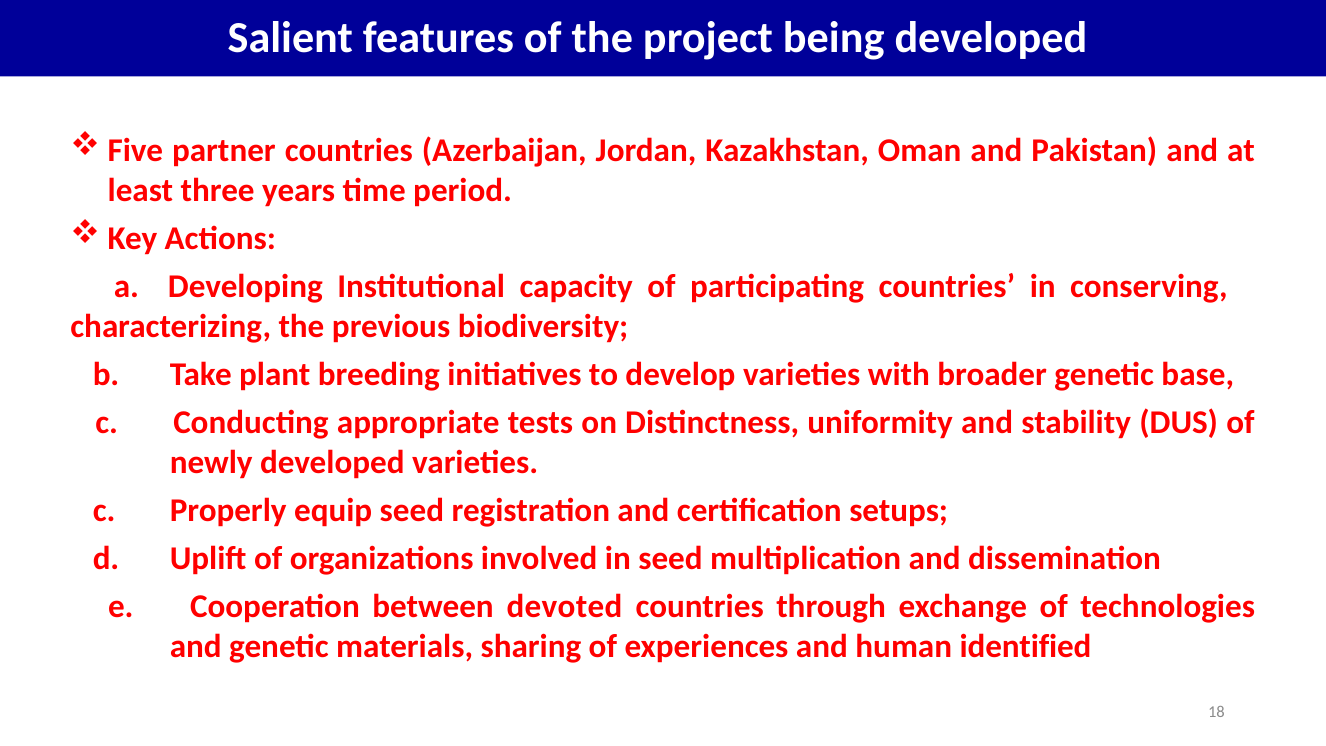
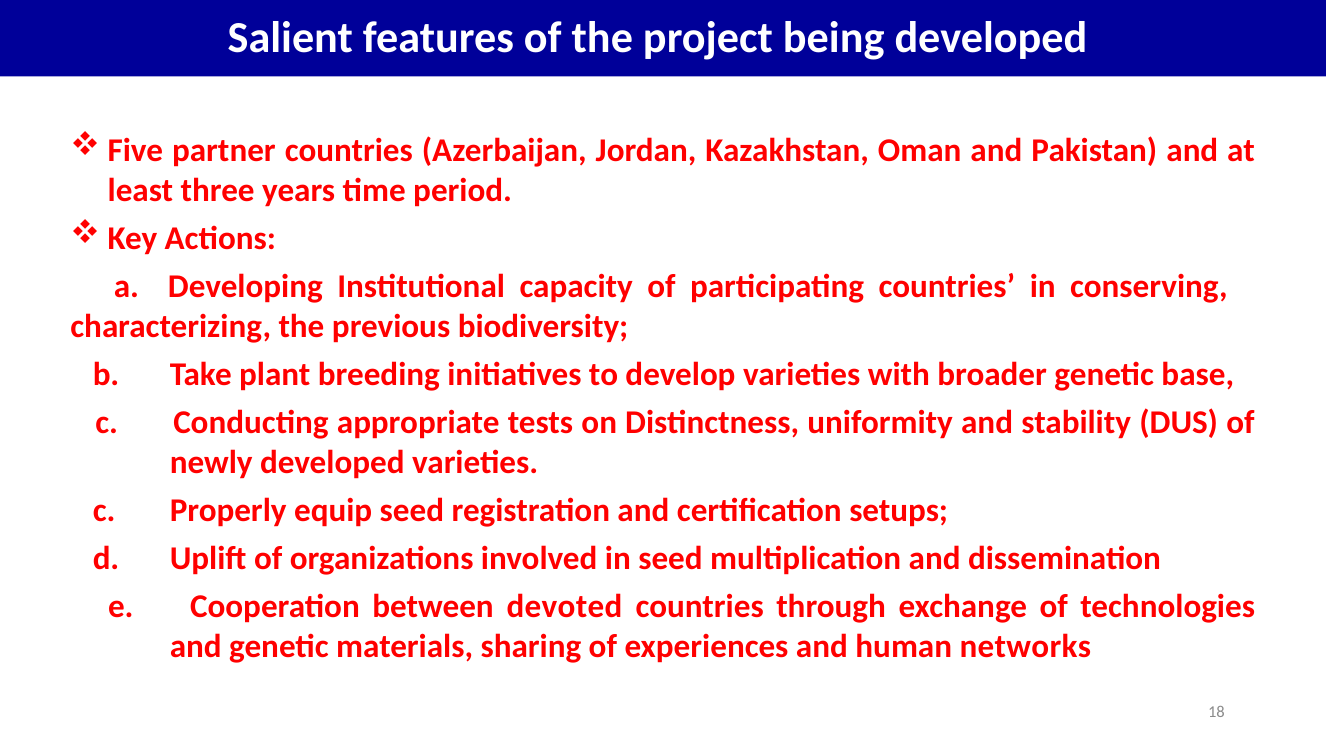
identified: identified -> networks (1025, 646)
